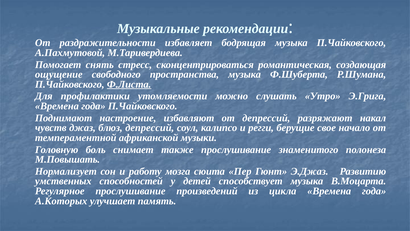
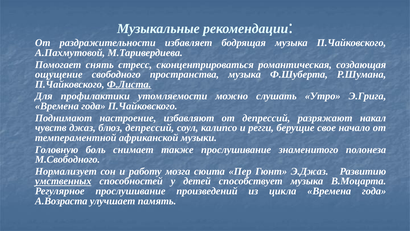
М.Повышать: М.Повышать -> М.Свободного (68, 159)
умственных underline: none -> present (63, 181)
А.Которых: А.Которых -> А.Возраста (61, 201)
